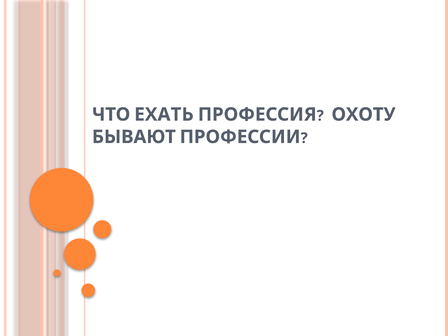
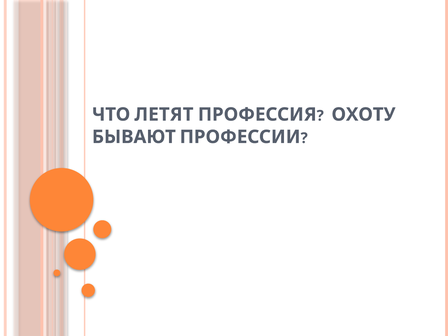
ЕХАТЬ: ЕХАТЬ -> ЛЕТЯТ (164, 115)
